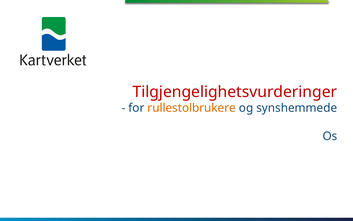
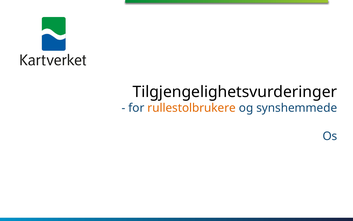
Tilgjengelighetsvurderinger colour: red -> black (235, 92)
